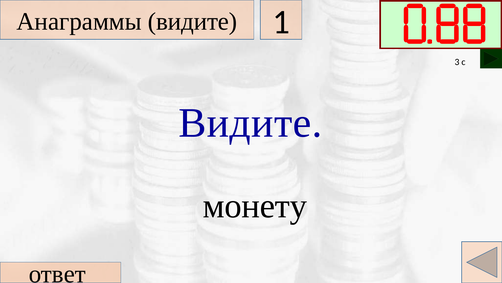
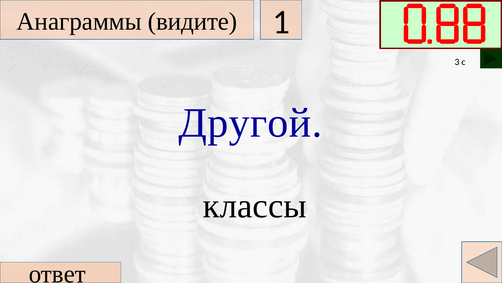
Видите: Видите -> Другой (250, 123)
монету: монету -> классы (255, 206)
